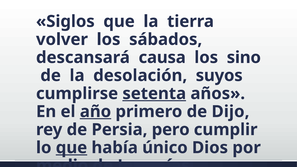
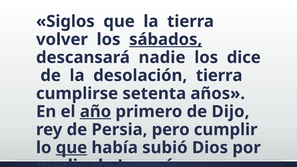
sábados underline: none -> present (166, 39)
causa: causa -> nadie (162, 57)
sino: sino -> dice (244, 57)
desolación suyos: suyos -> tierra (219, 76)
setenta underline: present -> none (154, 94)
único: único -> subió (165, 148)
